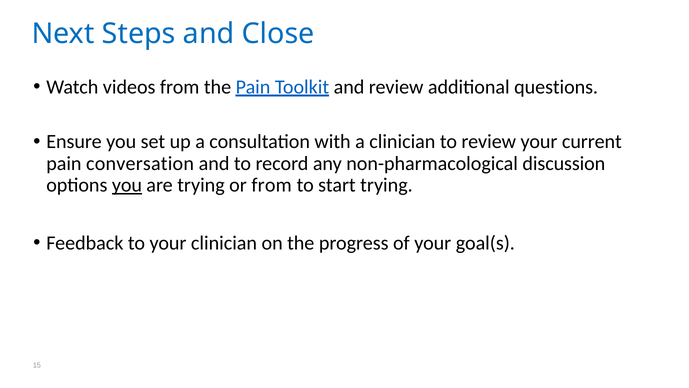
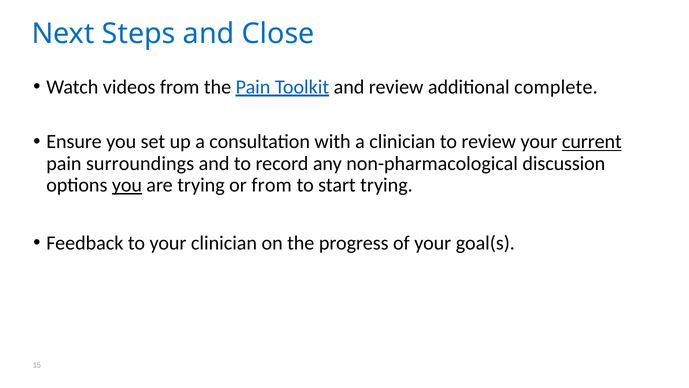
questions: questions -> complete (556, 87)
current underline: none -> present (592, 142)
conversation: conversation -> surroundings (140, 163)
